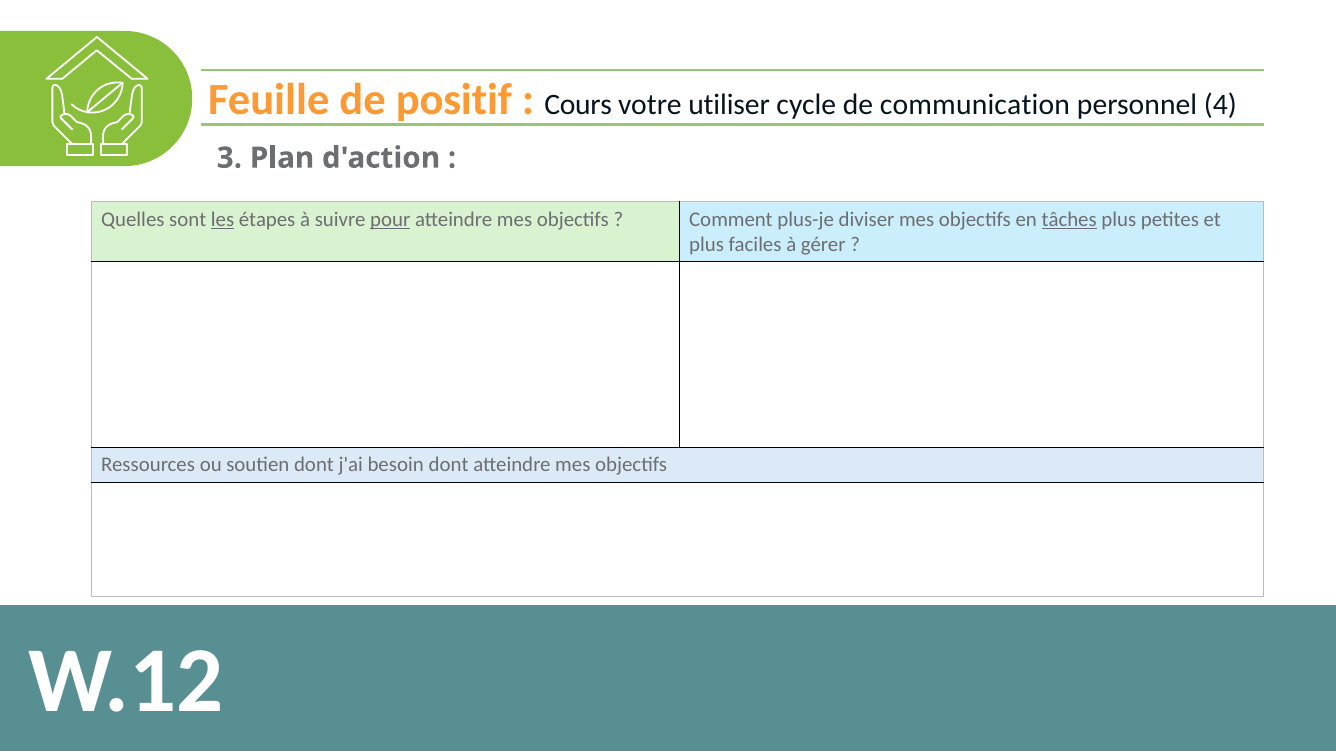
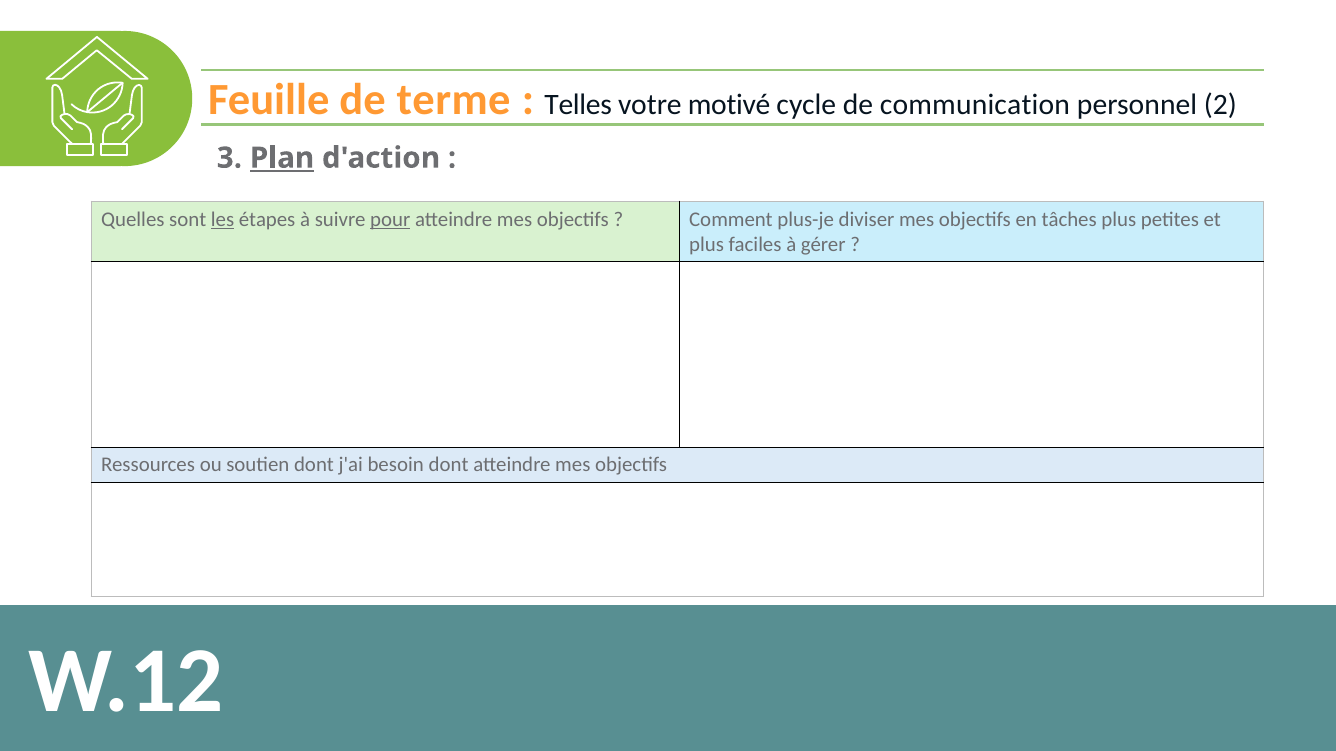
positif: positif -> terme (454, 100)
Cours: Cours -> Telles (578, 105)
utiliser: utiliser -> motivé (729, 105)
4: 4 -> 2 (1220, 105)
Plan underline: none -> present (282, 158)
tâches underline: present -> none (1069, 219)
